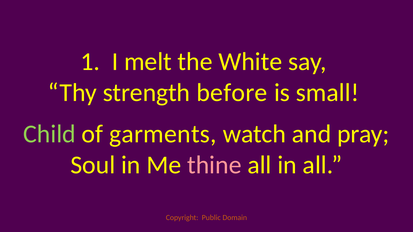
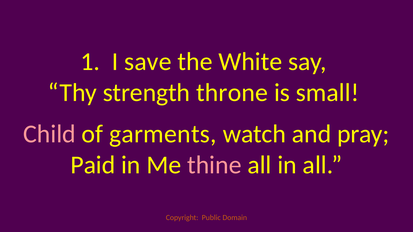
melt: melt -> save (148, 62)
before: before -> throne (232, 93)
Child colour: light green -> pink (49, 134)
Soul: Soul -> Paid (93, 165)
